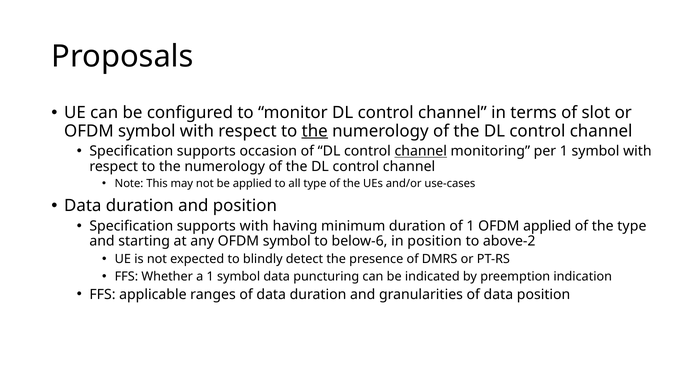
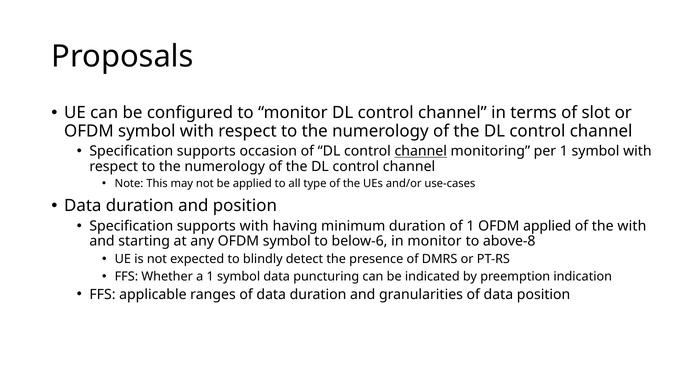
the underline: present -> none (315, 131)
the type: type -> with (632, 226)
in position: position -> monitor (435, 241)
above-2: above-2 -> above-8 (509, 241)
